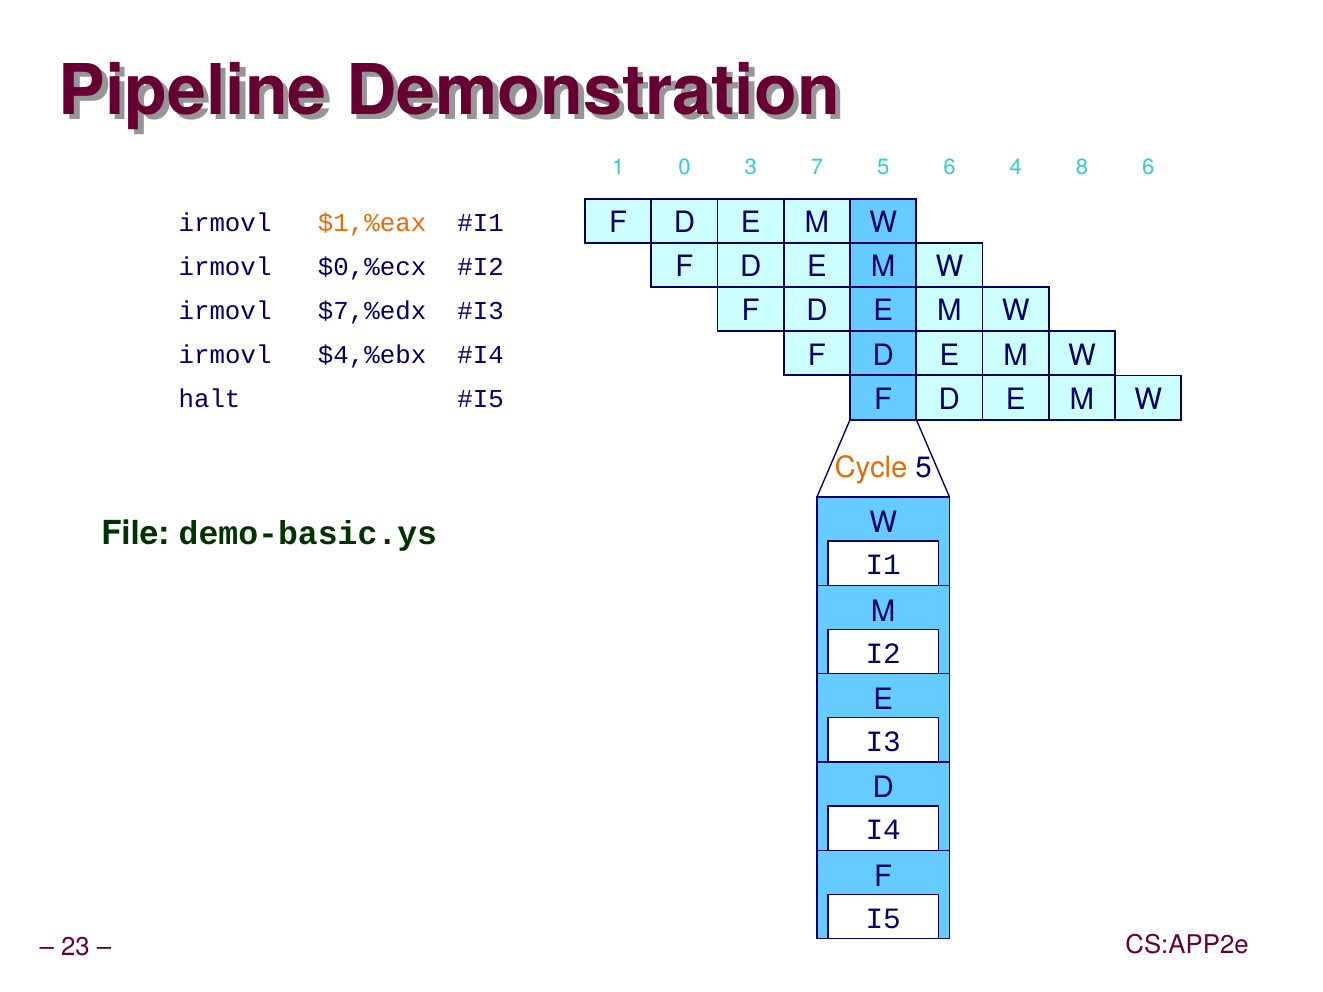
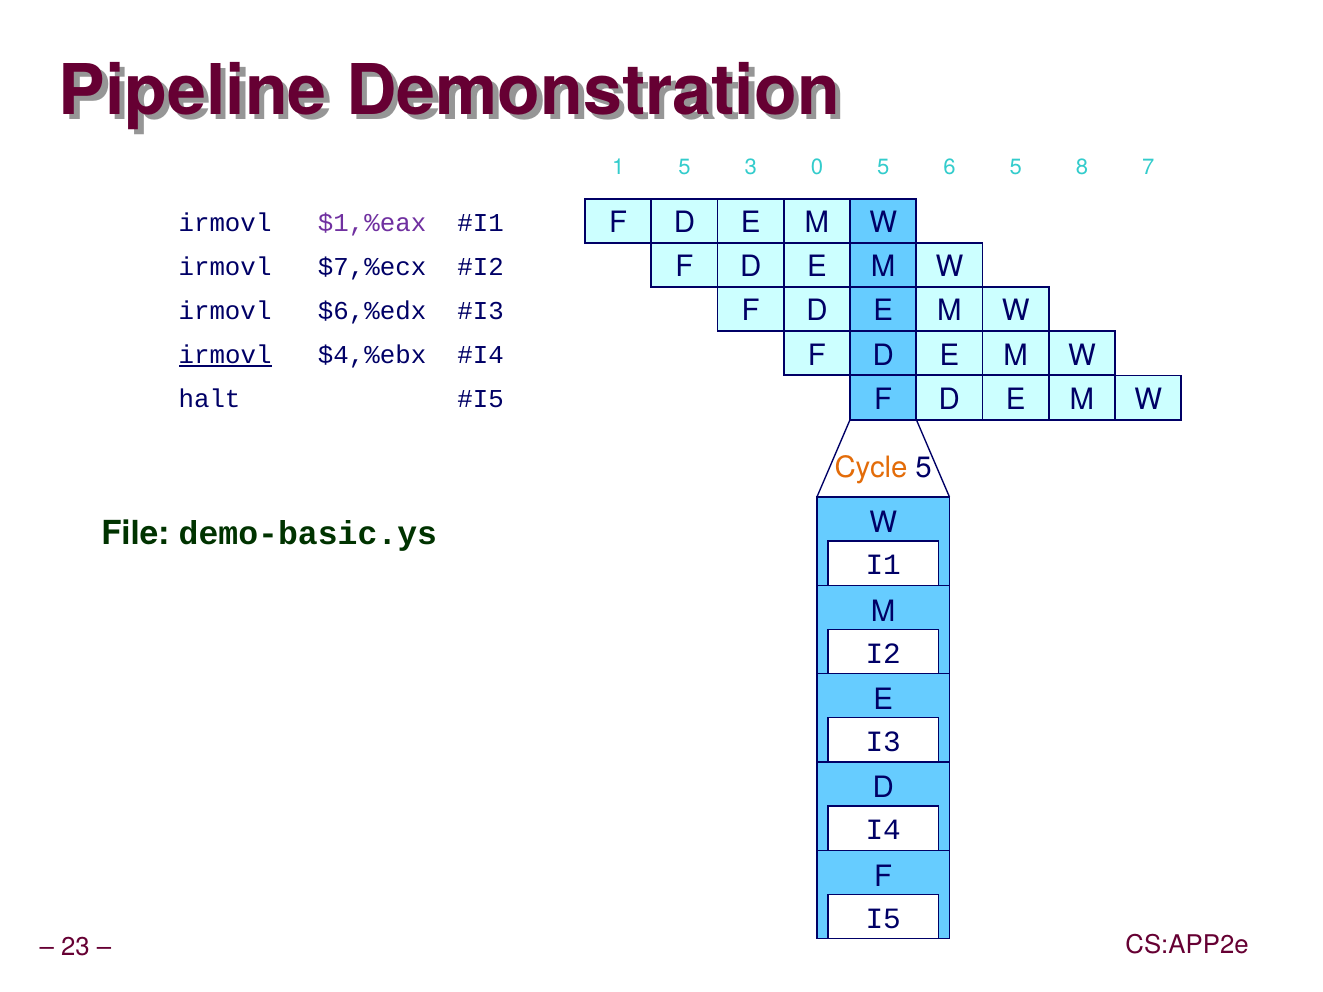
1 0: 0 -> 5 (684, 167)
7: 7 -> 0 (817, 167)
6 4: 4 -> 5 (1016, 167)
8 6: 6 -> 7 (1148, 167)
$1,%eax colour: orange -> purple (372, 223)
$0,%ecx: $0,%ecx -> $7,%ecx (372, 267)
$7,%edx: $7,%edx -> $6,%edx (372, 311)
irmovl underline: none -> present (225, 355)
